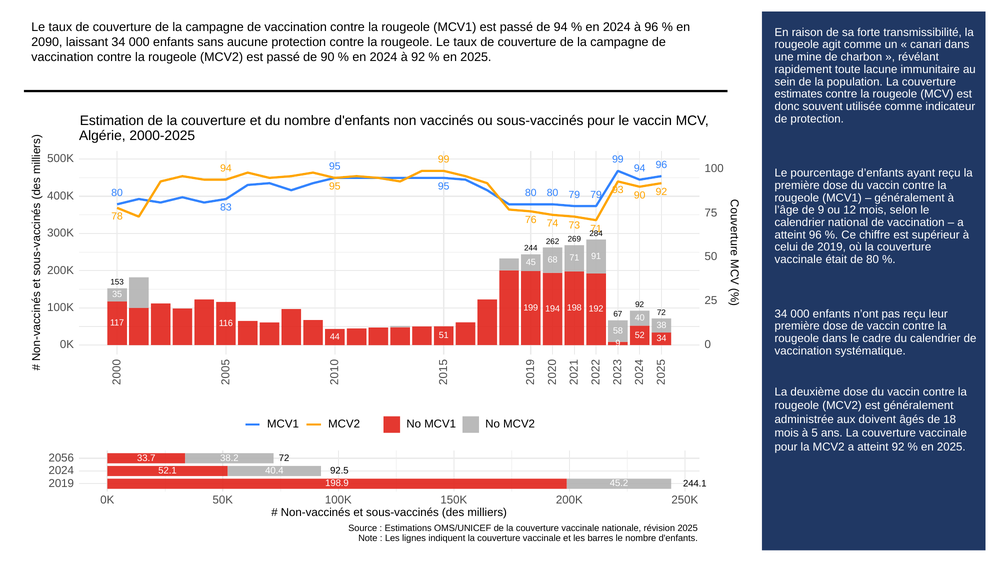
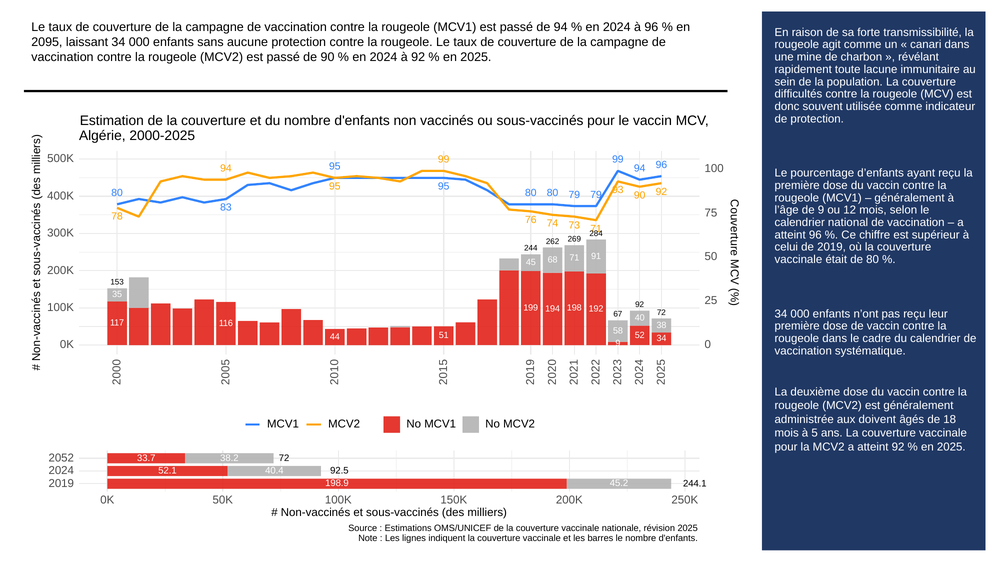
2090: 2090 -> 2095 (47, 42)
estimates: estimates -> difficultés (798, 94)
2056: 2056 -> 2052 (61, 457)
